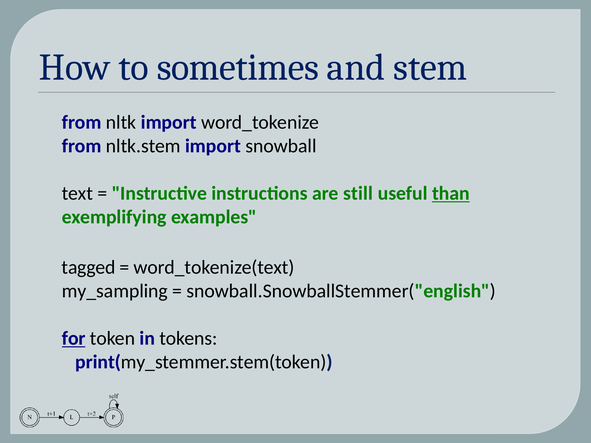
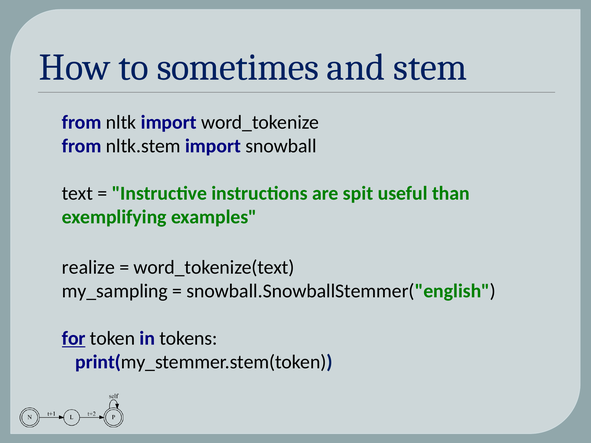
still: still -> spit (358, 193)
than underline: present -> none (451, 193)
tagged: tagged -> realize (88, 268)
